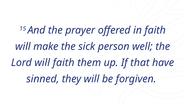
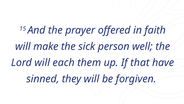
will faith: faith -> each (64, 62)
